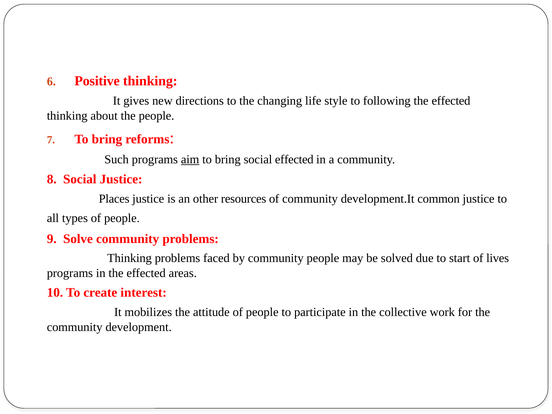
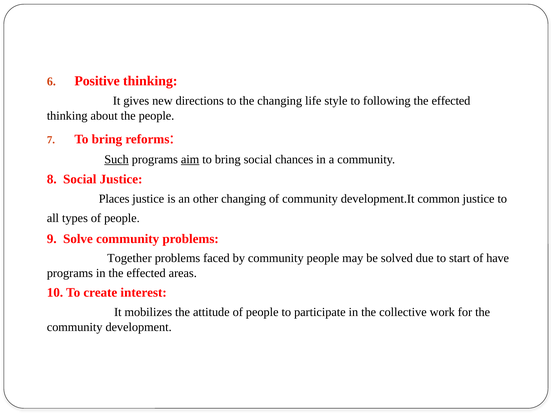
Such underline: none -> present (117, 160)
social effected: effected -> chances (294, 160)
other resources: resources -> changing (244, 199)
Thinking: Thinking -> Together (129, 258)
lives: lives -> have (498, 258)
